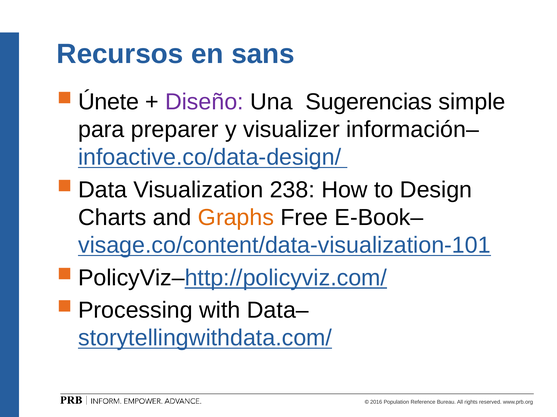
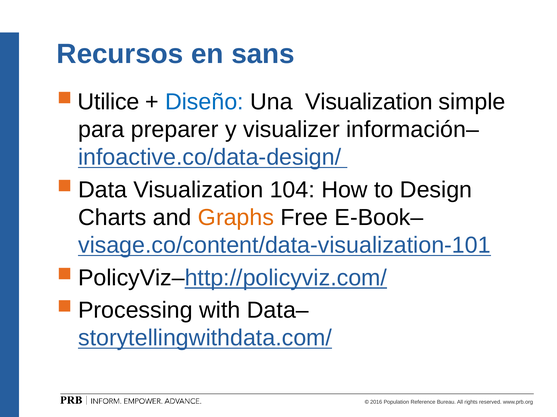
Únete: Únete -> Utilice (109, 102)
Diseño colour: purple -> blue (204, 102)
Una Sugerencias: Sugerencias -> Visualization (369, 102)
238: 238 -> 104 (292, 190)
